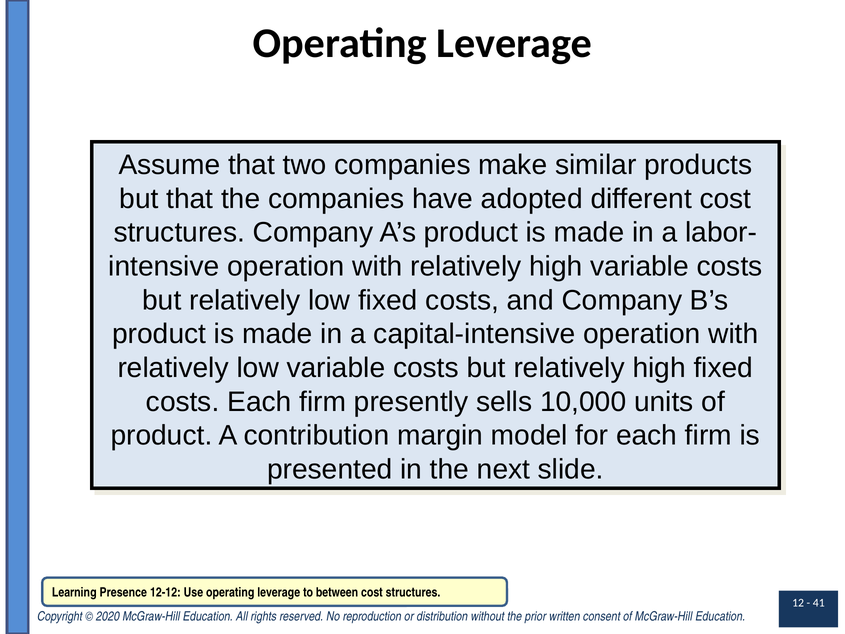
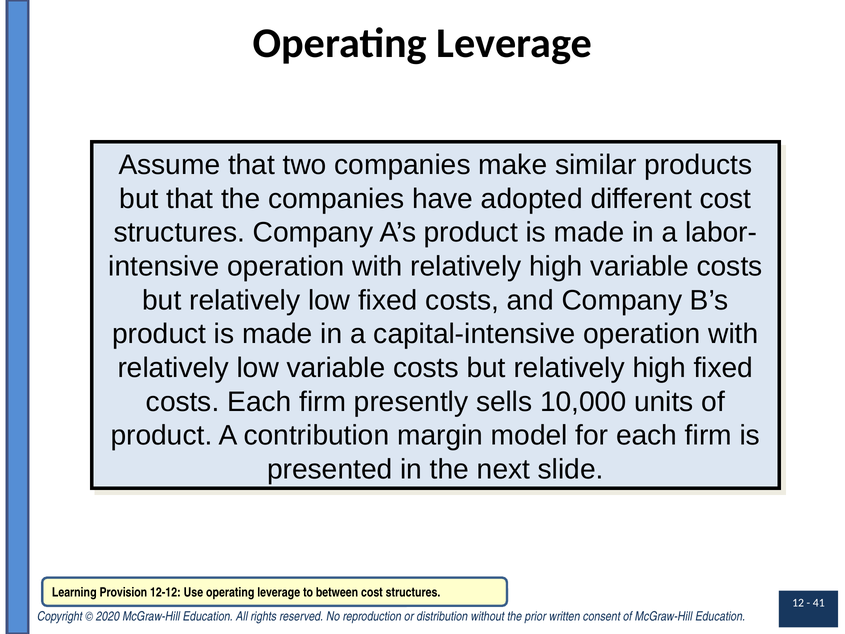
Presence: Presence -> Provision (123, 592)
